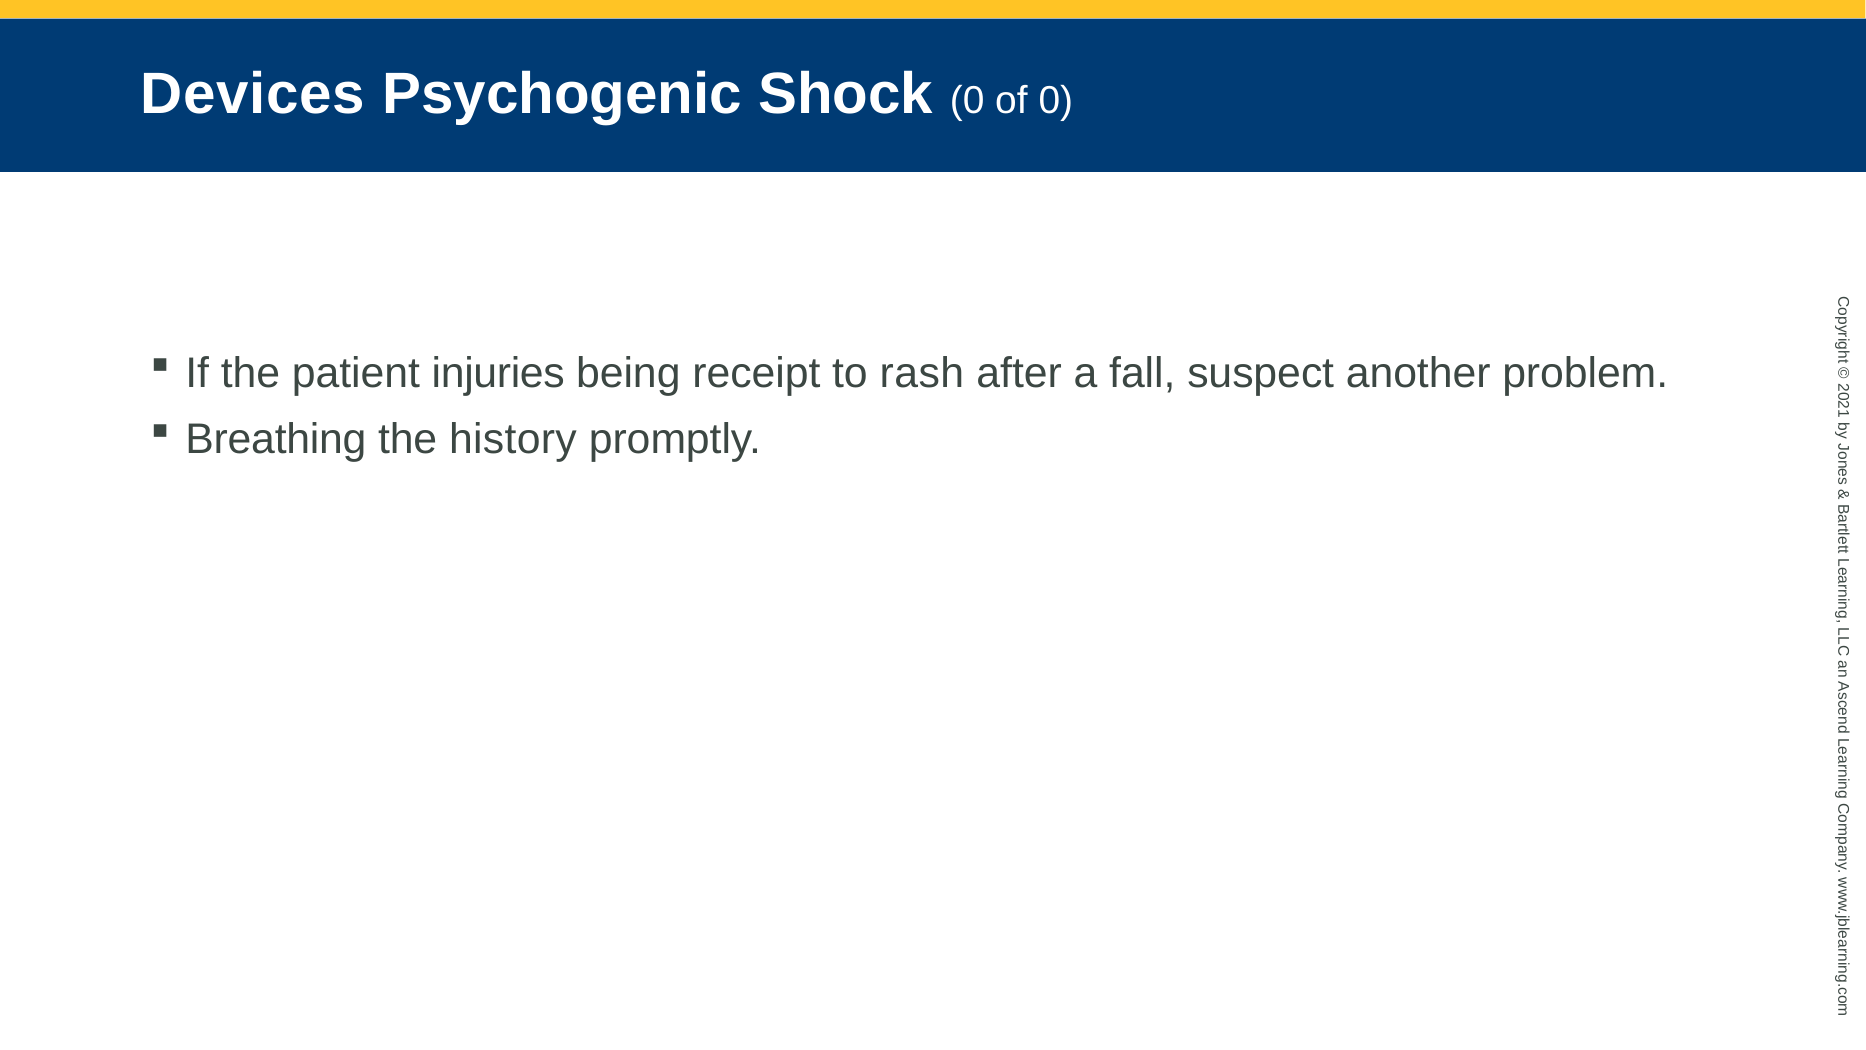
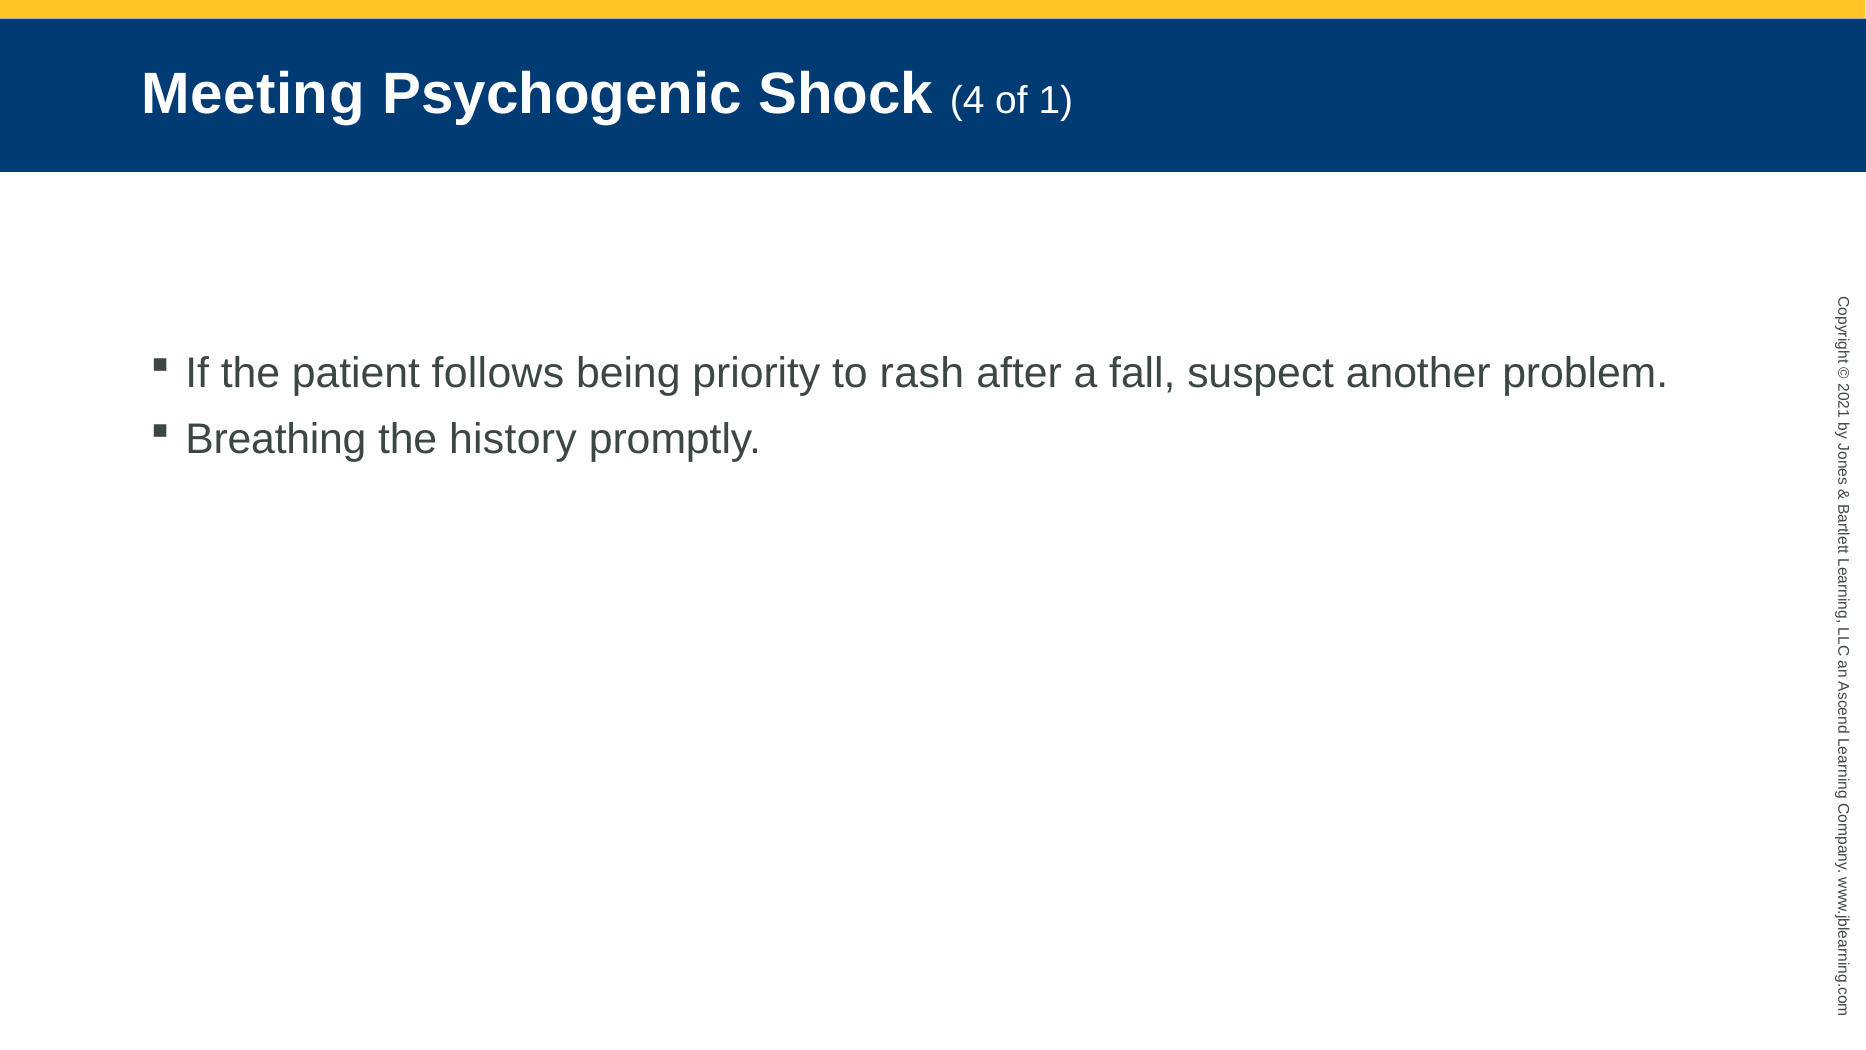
Devices: Devices -> Meeting (253, 94)
Shock 0: 0 -> 4 (967, 100)
of 0: 0 -> 1 (1056, 100)
injuries: injuries -> follows (498, 373)
receipt: receipt -> priority (756, 373)
